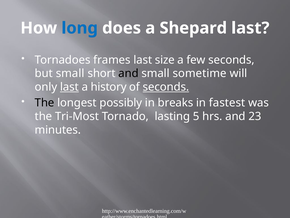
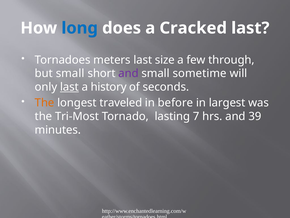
Shepard: Shepard -> Cracked (193, 28)
frames: frames -> meters (112, 60)
few seconds: seconds -> through (231, 60)
and colour: black -> purple (128, 73)
seconds underline: present -> none (166, 87)
The colour: black -> orange (45, 103)
possibly: possibly -> traveled (121, 103)
breaks: breaks -> before (175, 103)
fastest: fastest -> largest (227, 103)
5: 5 -> 7 (196, 116)
23: 23 -> 39 (255, 116)
